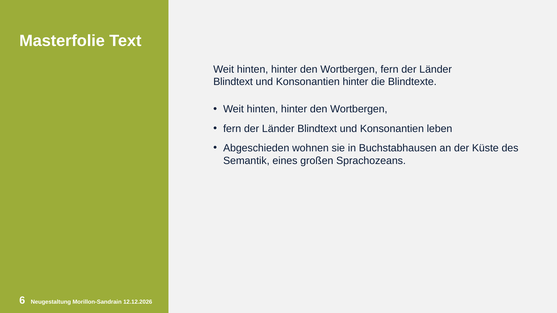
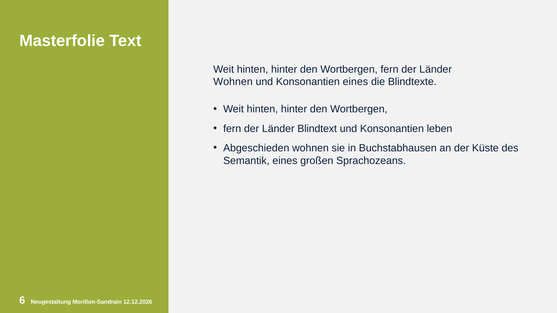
Blindtext: Blindtext -> Wohnen (233, 82)
Konsonantien hinter: hinter -> eines (355, 82)
